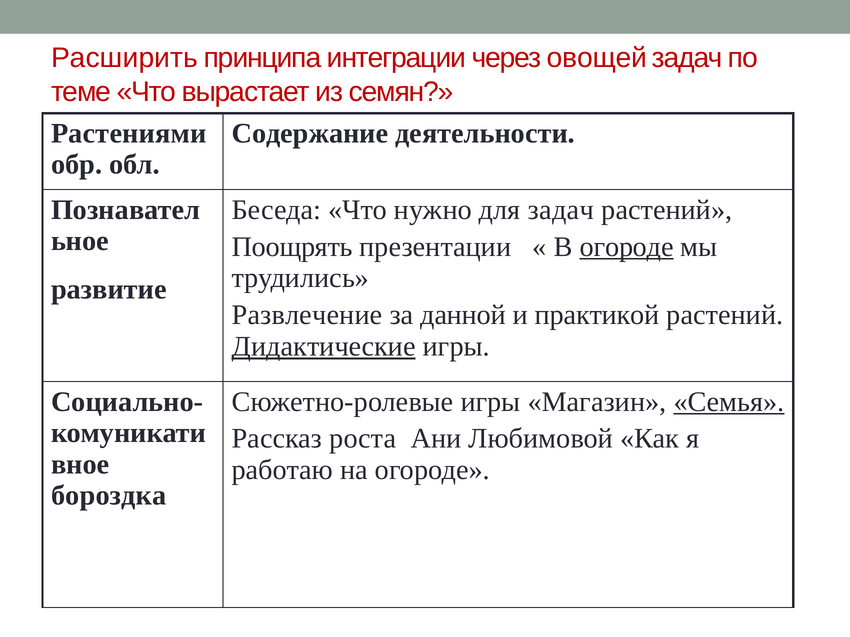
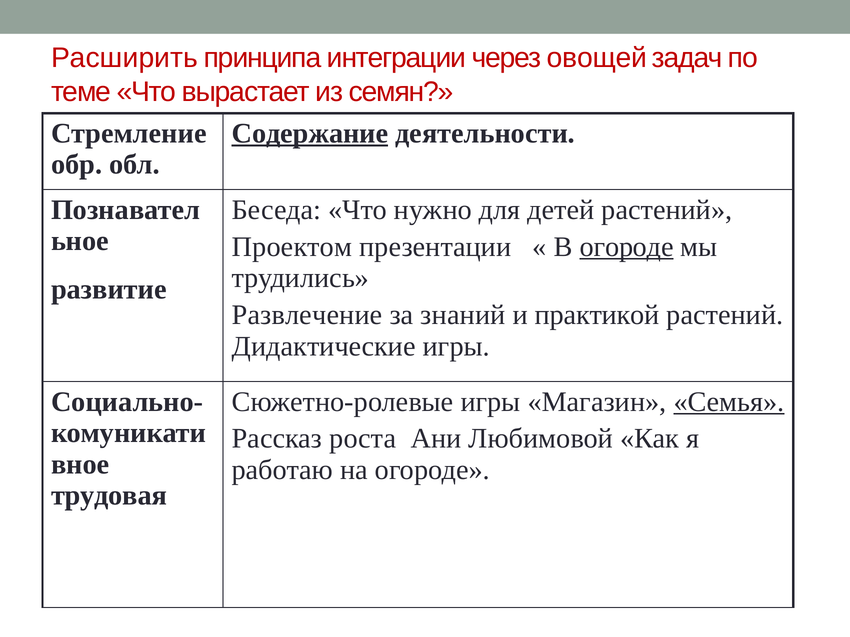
Растениями: Растениями -> Стремление (129, 133)
Содержание underline: none -> present (310, 133)
для задач: задач -> детей (561, 210)
Поощрять: Поощрять -> Проектом (292, 247)
данной: данной -> знаний (463, 315)
Дидактические underline: present -> none (324, 347)
бороздка: бороздка -> трудовая (109, 496)
